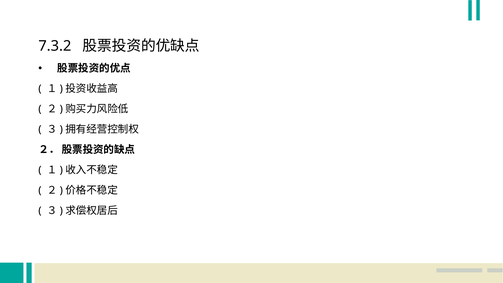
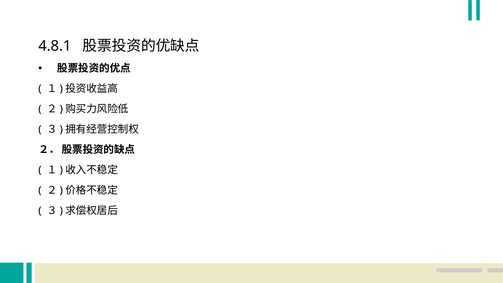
7.3.2: 7.3.2 -> 4.8.1 (55, 46)
